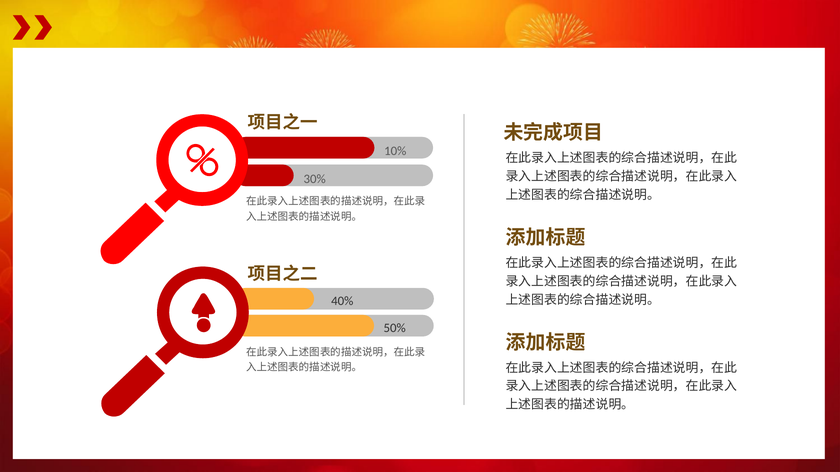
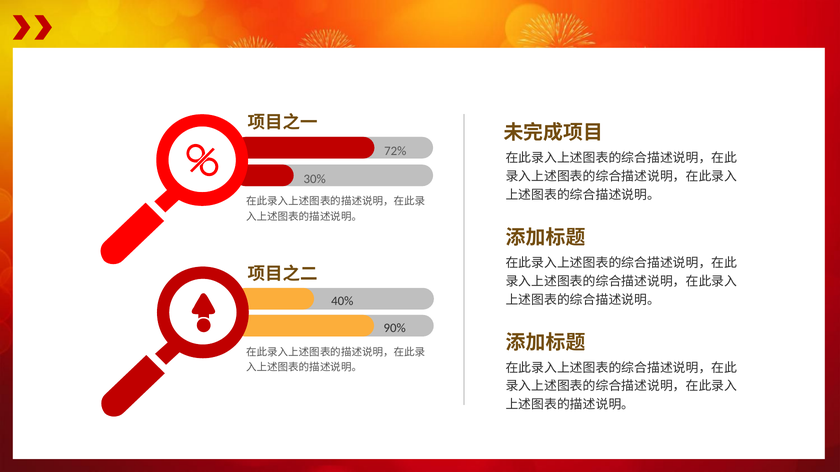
10%: 10% -> 72% (395, 151)
50%: 50% -> 90% (395, 328)
